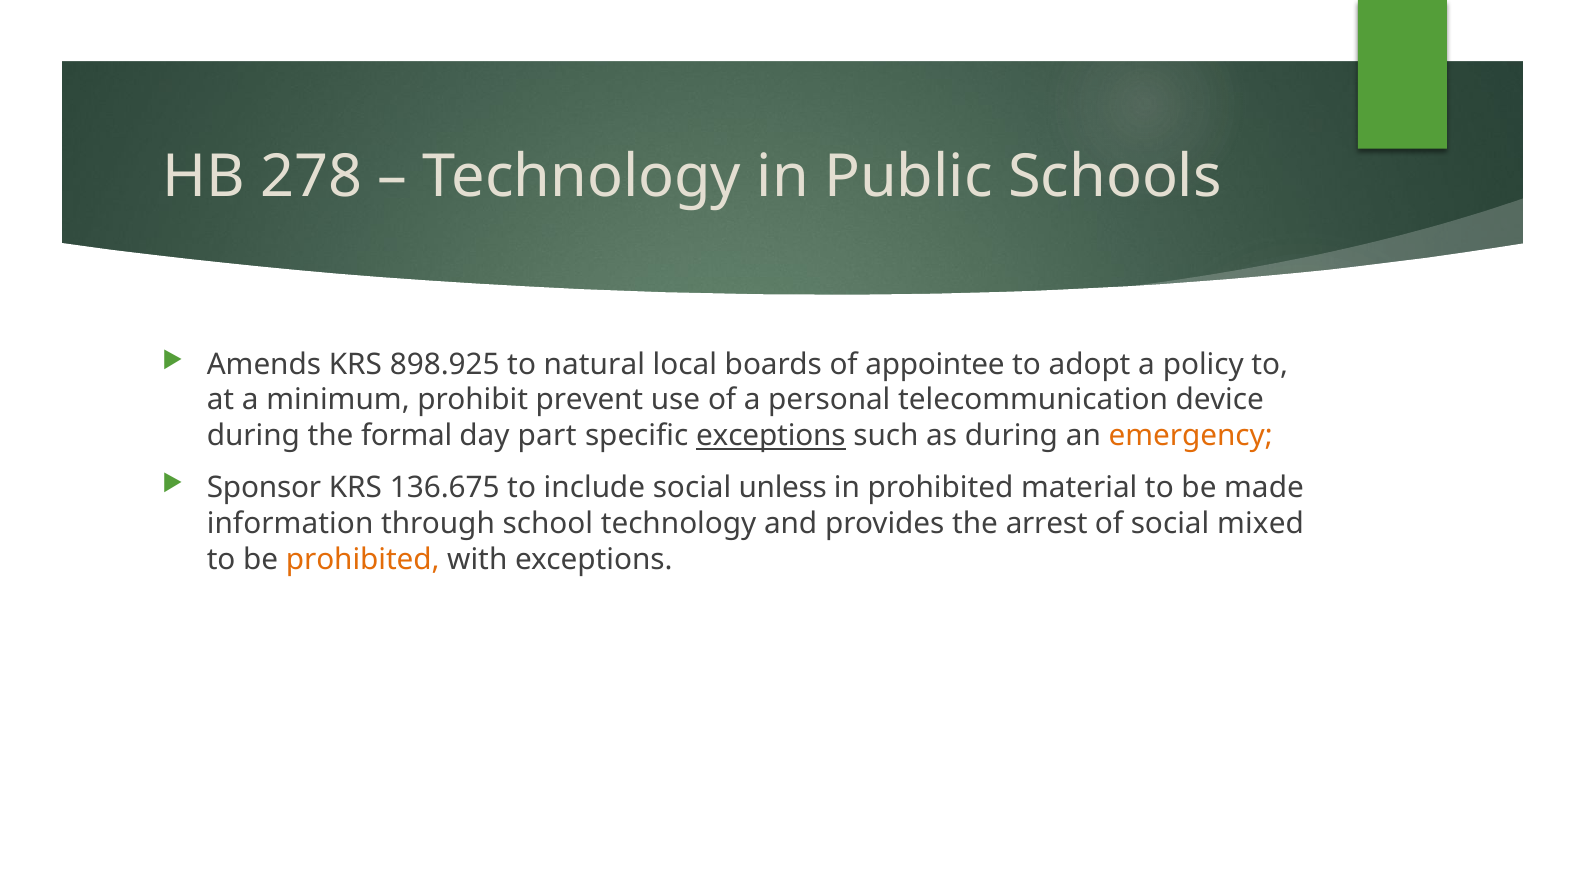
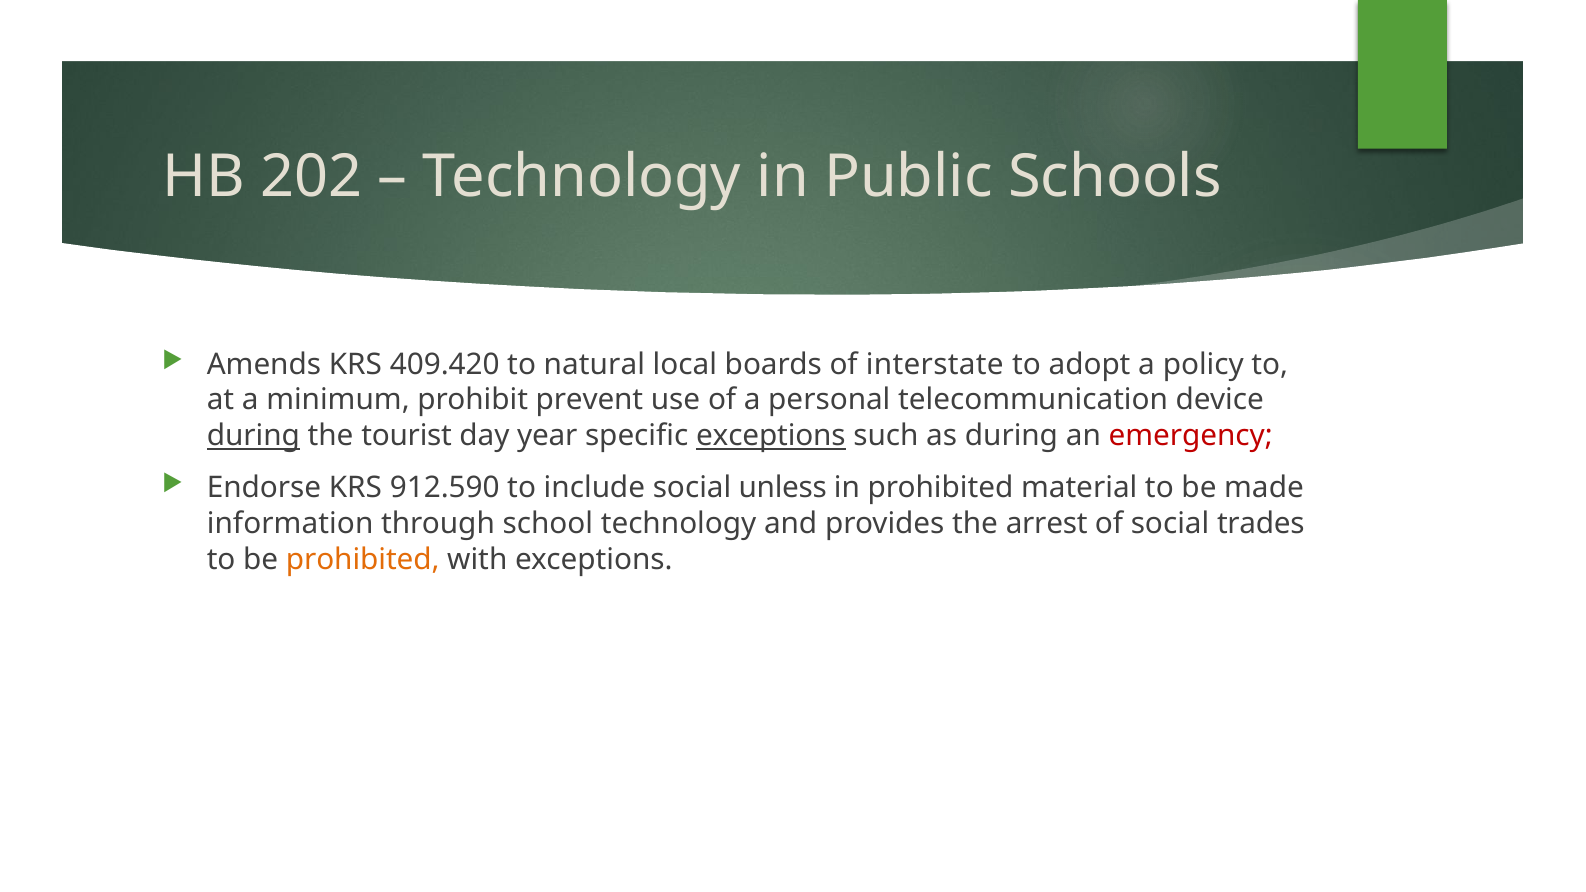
278: 278 -> 202 (311, 177)
898.925: 898.925 -> 409.420 (445, 365)
appointee: appointee -> interstate (935, 365)
during underline: none -> present (253, 436)
formal: formal -> tourist (407, 436)
part: part -> year (547, 436)
emergency colour: orange -> red (1191, 436)
Sponsor: Sponsor -> Endorse (264, 488)
136.675: 136.675 -> 912.590 (445, 488)
mixed: mixed -> trades (1261, 524)
